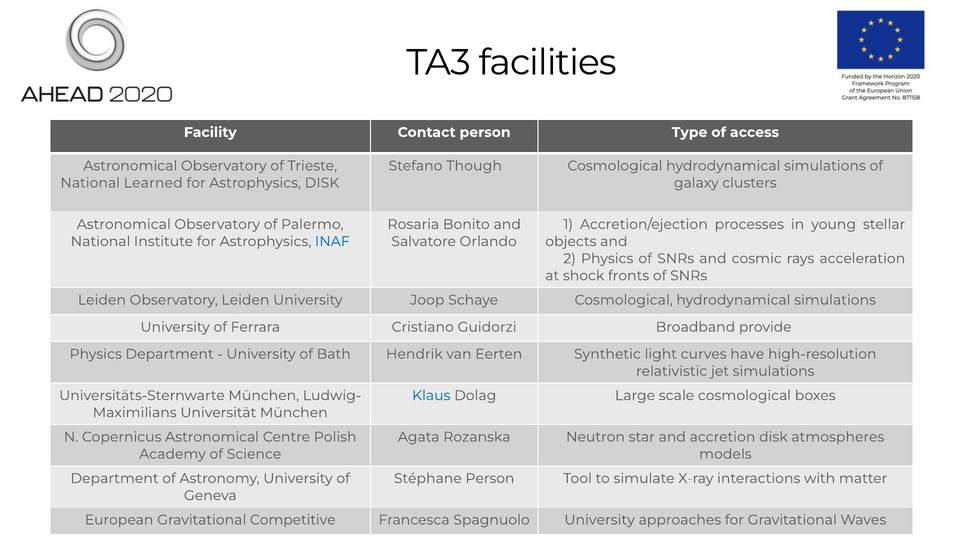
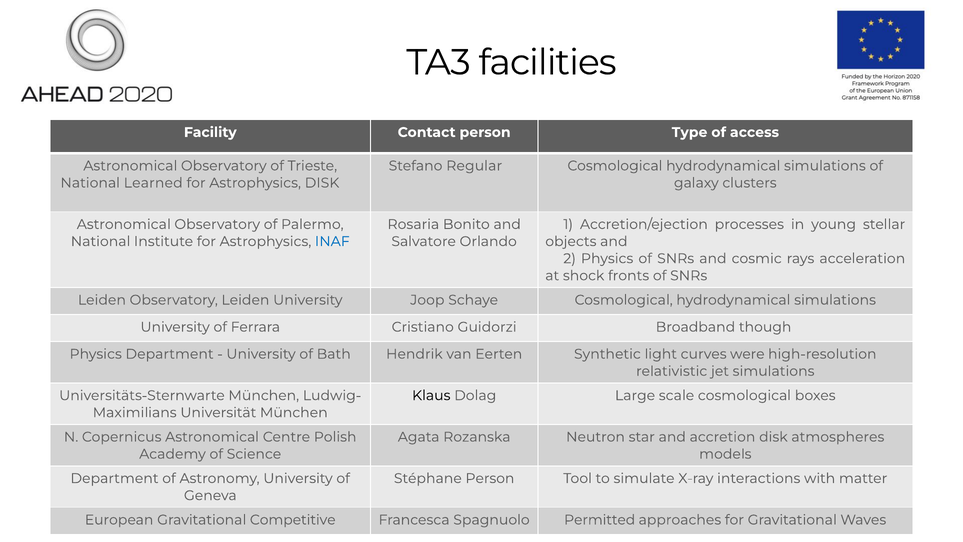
Though: Though -> Regular (474, 166)
provide: provide -> though (765, 327)
have: have -> were (747, 354)
Klaus colour: blue -> black (431, 395)
Spagnuolo University: University -> Permitted (600, 520)
